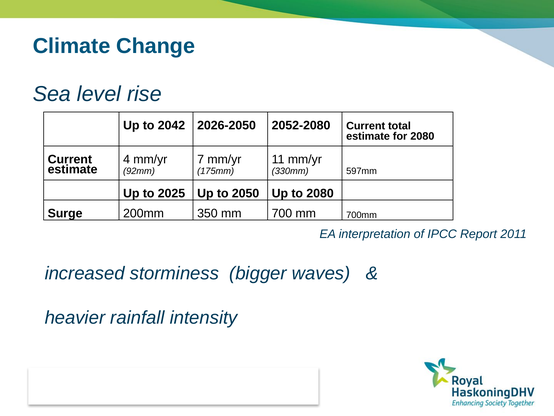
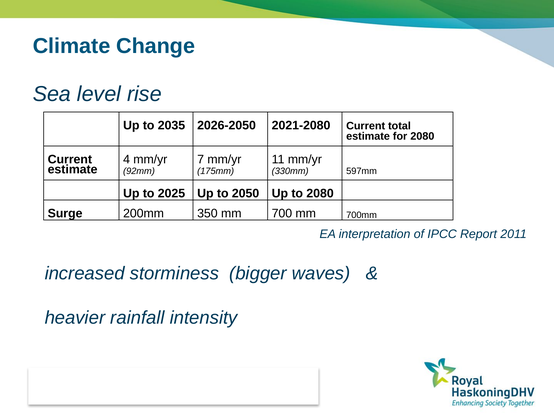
2042: 2042 -> 2035 (171, 125)
2052-2080: 2052-2080 -> 2021-2080 (301, 125)
